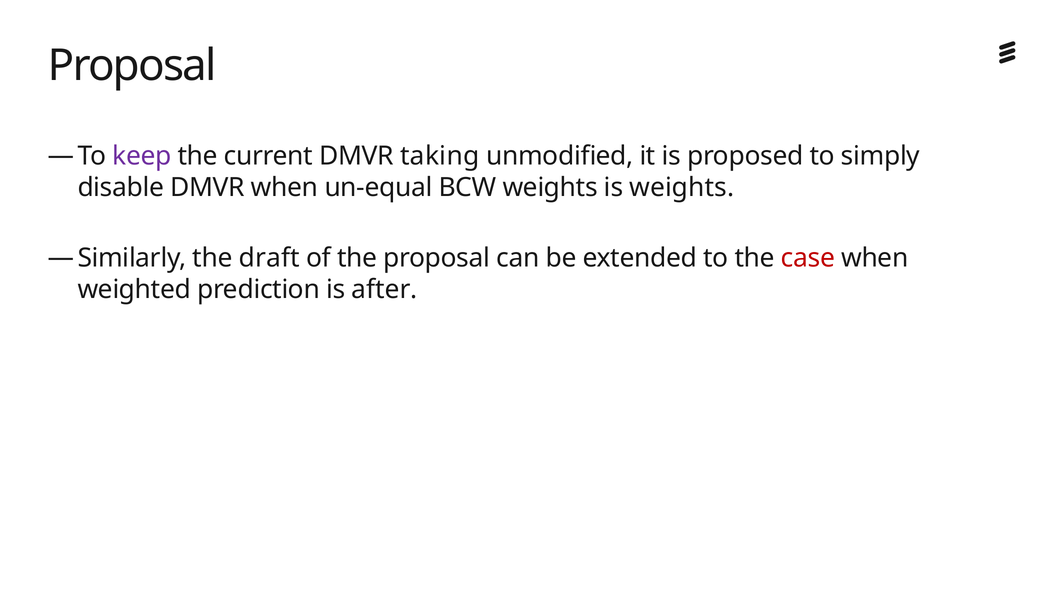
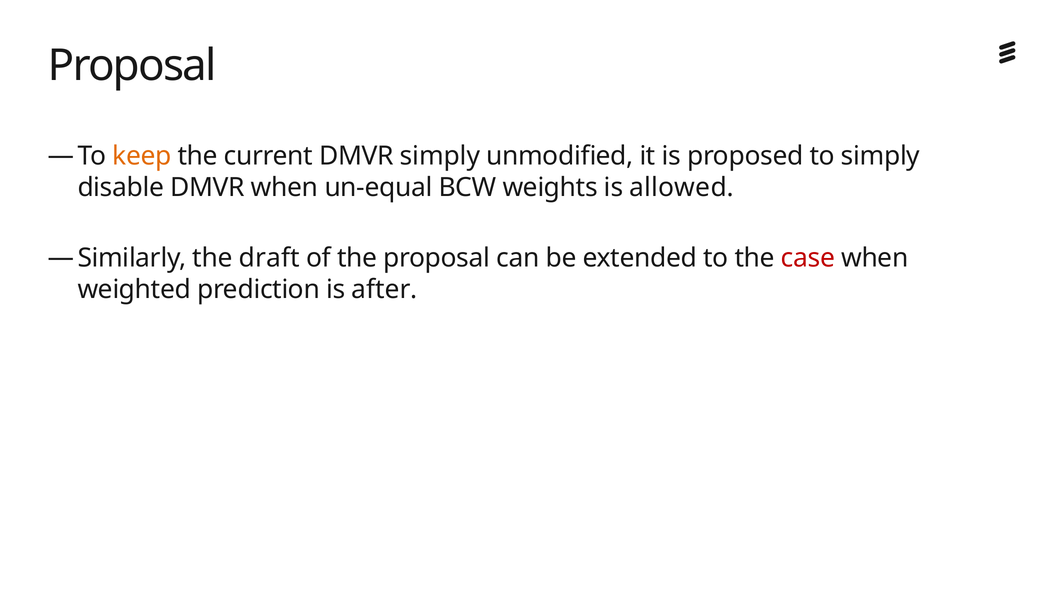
keep colour: purple -> orange (142, 156)
DMVR taking: taking -> simply (440, 156)
is weights: weights -> allowed (682, 188)
